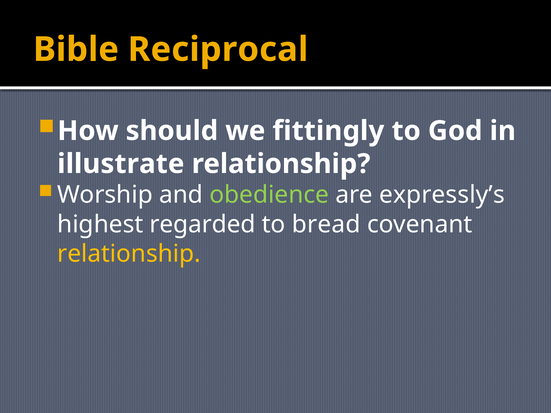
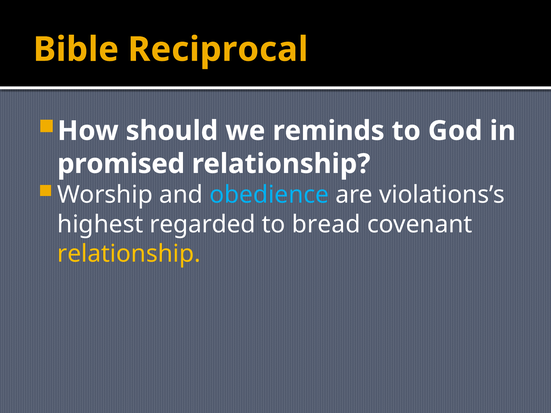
fittingly: fittingly -> reminds (329, 131)
illustrate: illustrate -> promised (121, 164)
obedience colour: light green -> light blue (269, 195)
expressly’s: expressly’s -> violations’s (442, 195)
